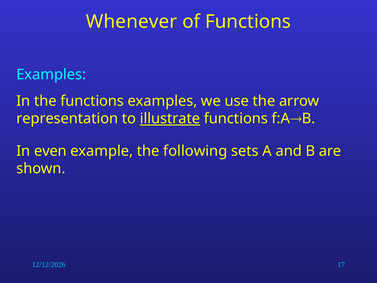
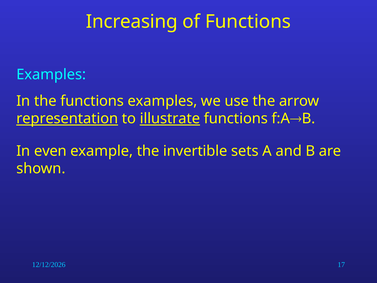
Whenever: Whenever -> Increasing (132, 22)
representation underline: none -> present (67, 119)
following: following -> invertible (195, 151)
